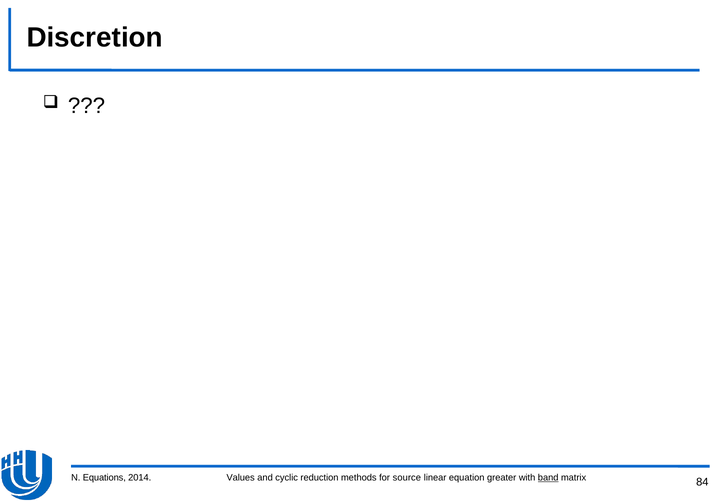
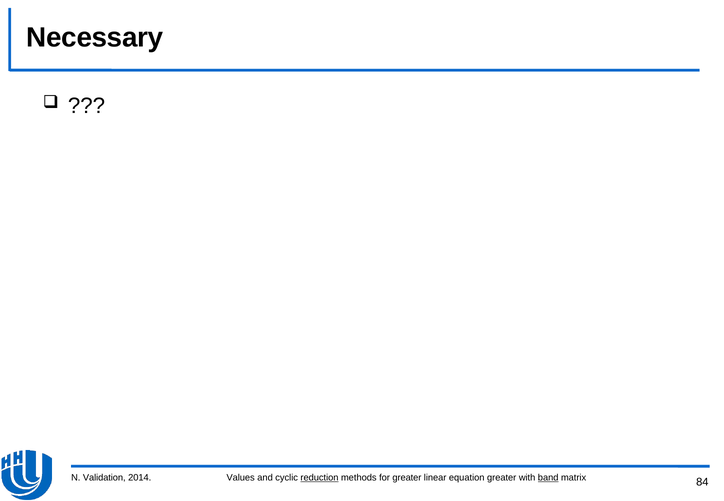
Discretion: Discretion -> Necessary (95, 38)
Equations: Equations -> Validation (104, 478)
reduction underline: none -> present (320, 478)
for source: source -> greater (407, 478)
